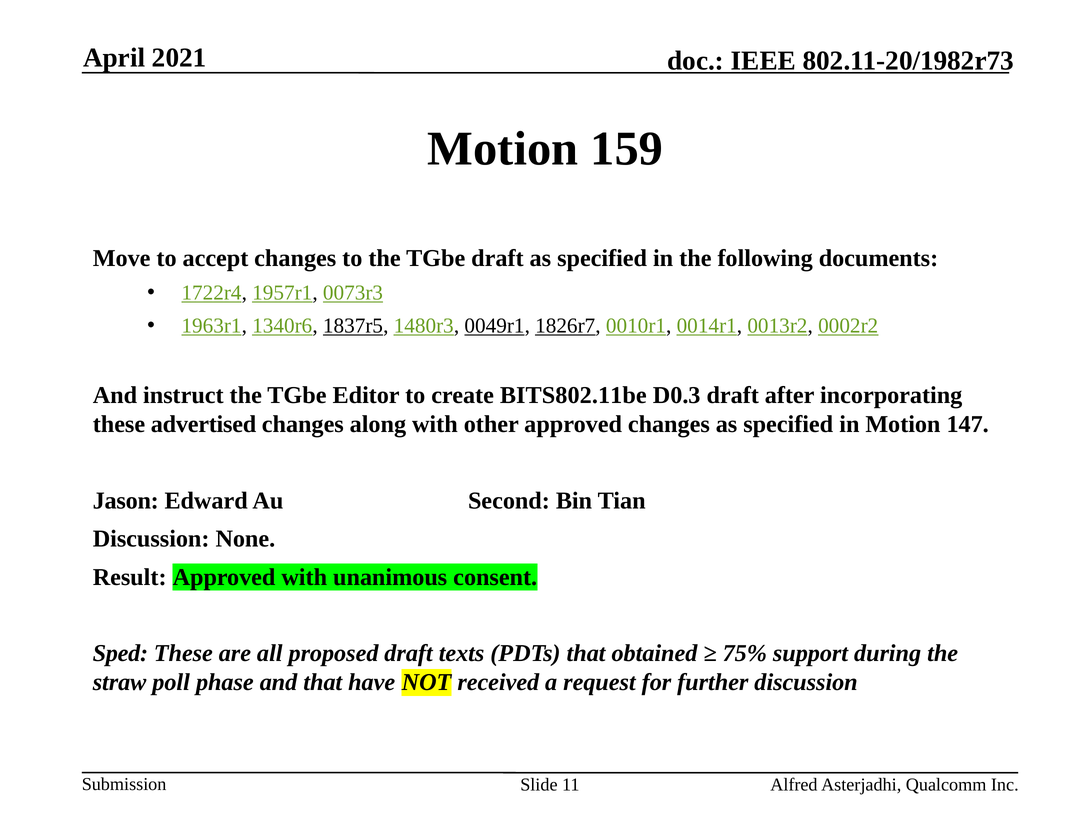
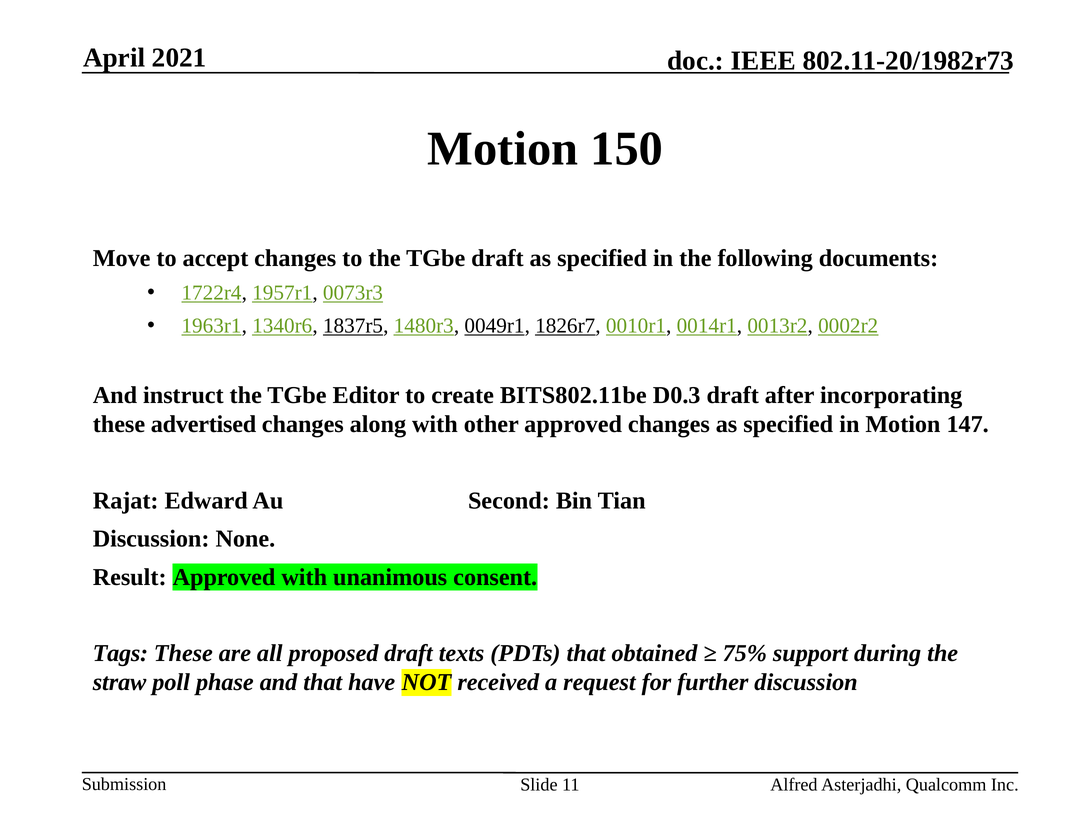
159: 159 -> 150 (627, 149)
Jason: Jason -> Rajat (126, 501)
Sped: Sped -> Tags (120, 654)
